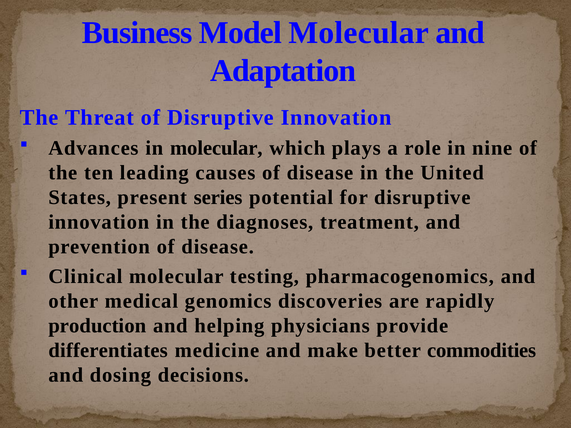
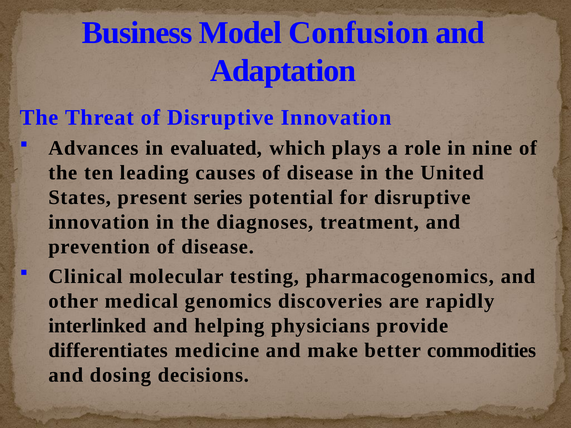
Model Molecular: Molecular -> Confusion (359, 33)
in molecular: molecular -> evaluated (216, 148)
production: production -> interlinked (97, 326)
